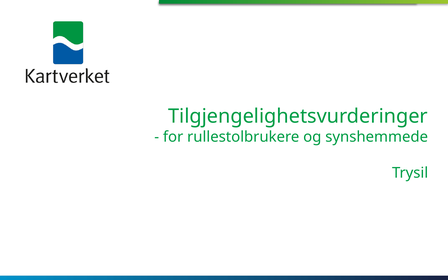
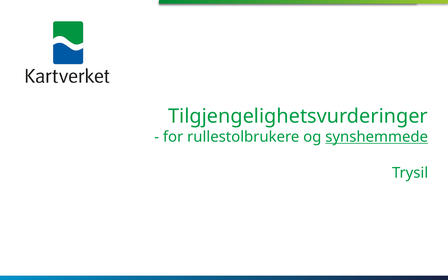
synshemmede underline: none -> present (377, 137)
